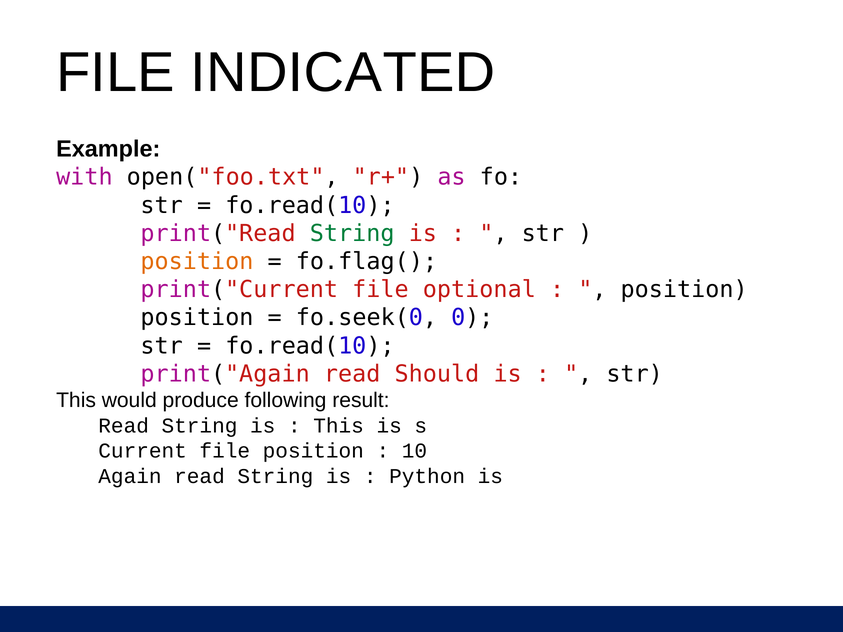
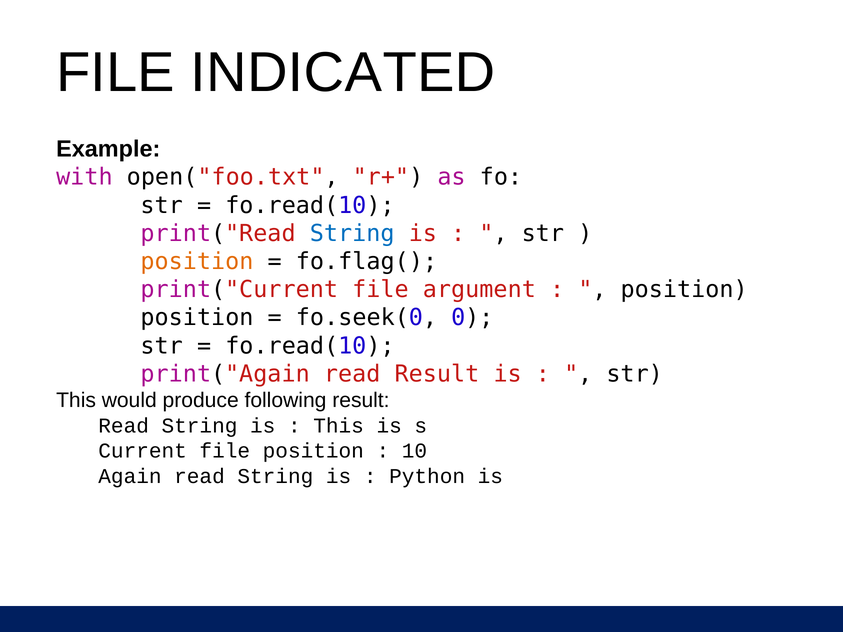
String colour: green -> blue (352, 234)
optional: optional -> argument (479, 290)
read Should: Should -> Result (437, 374)
